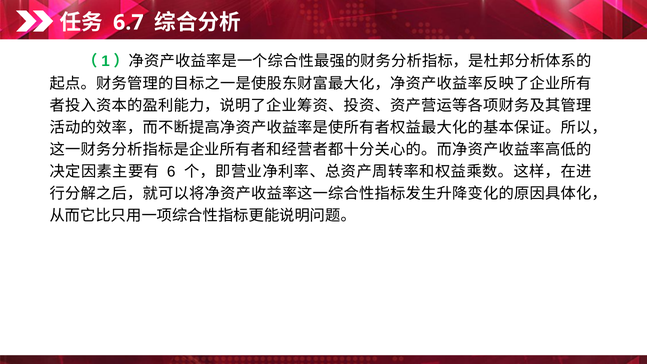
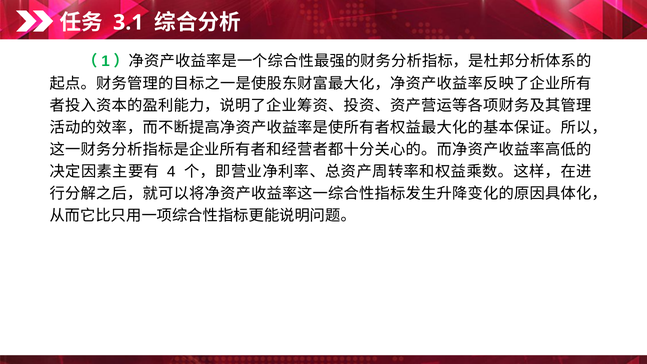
6.7: 6.7 -> 3.1 (128, 22)
6: 6 -> 4 (171, 172)
